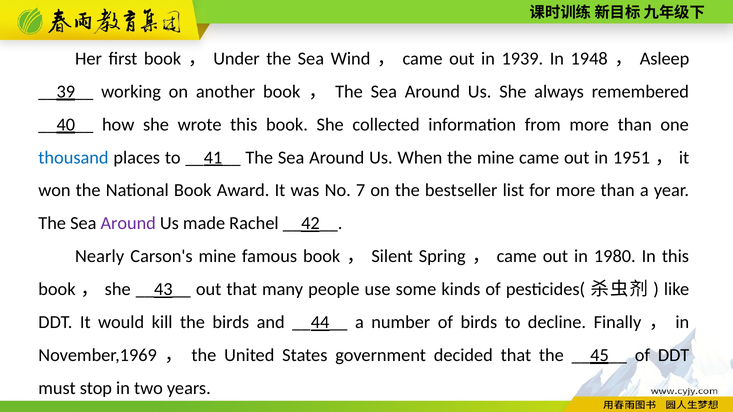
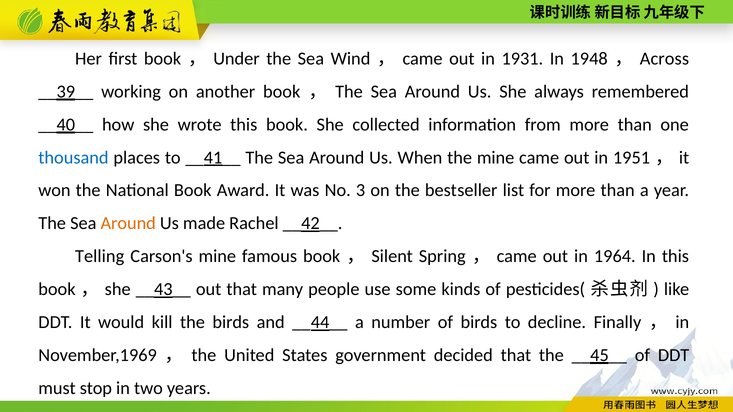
1939: 1939 -> 1931 (522, 59)
Asleep: Asleep -> Across (664, 59)
7: 7 -> 3 (361, 191)
Around colour: purple -> orange (128, 224)
Nearly: Nearly -> Telling (100, 257)
1980: 1980 -> 1964 (615, 257)
